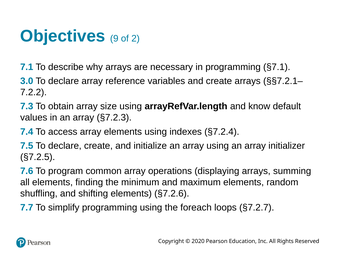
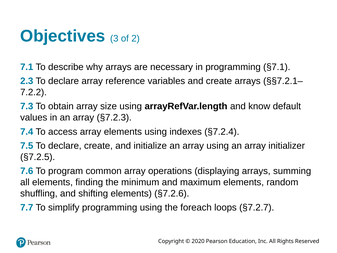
9: 9 -> 3 (114, 39)
3.0: 3.0 -> 2.3 (27, 81)
